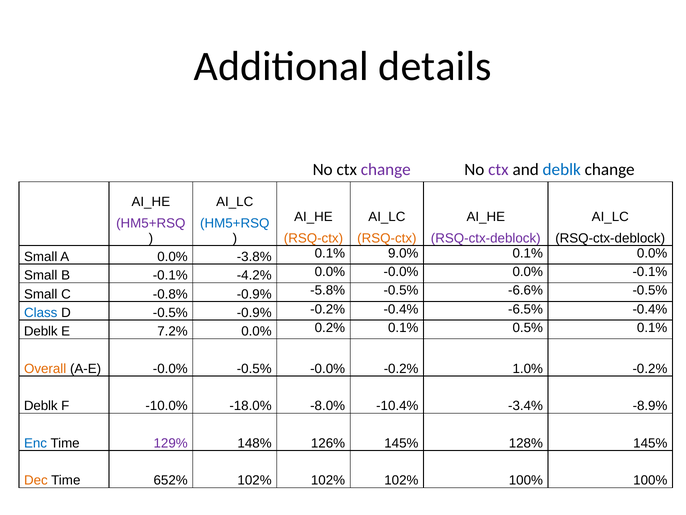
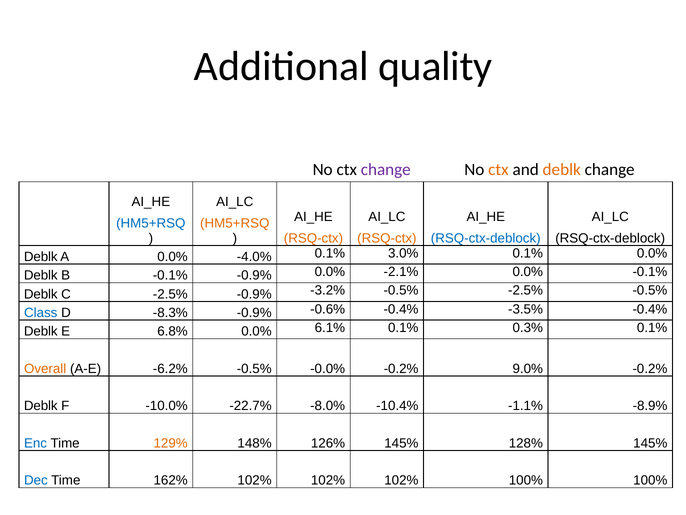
details: details -> quality (435, 66)
ctx colour: purple -> orange (498, 169)
deblk colour: blue -> orange (562, 169)
HM5+RSQ colour: purple -> blue (151, 223)
HM5+RSQ colour: blue -> orange (235, 223)
RSQ-ctx-deblock colour: purple -> blue (486, 238)
Small: Small -> Deblk (41, 257)
-3.8%: -3.8% -> -4.0% (254, 257)
9.0%: 9.0% -> 3.0% (403, 253)
Small: Small -> Deblk (41, 275)
-0.1% -4.2%: -4.2% -> -0.9% (254, 275)
0.0% -0.0%: -0.0% -> -2.1% (401, 272)
Small: Small -> Deblk (41, 294)
C -0.8%: -0.8% -> -2.5% (170, 294)
-5.8%: -5.8% -> -3.2% (328, 290)
-0.5% -6.6%: -6.6% -> -2.5% (525, 290)
D -0.5%: -0.5% -> -8.3% (170, 312)
-0.9% -0.2%: -0.2% -> -0.6% (328, 309)
-6.5%: -6.5% -> -3.5% (525, 309)
7.2%: 7.2% -> 6.8% (173, 331)
0.2%: 0.2% -> 6.1% (330, 327)
0.5%: 0.5% -> 0.3% (528, 327)
A-E -0.0%: -0.0% -> -6.2% (170, 368)
1.0%: 1.0% -> 9.0% (528, 368)
-18.0%: -18.0% -> -22.7% (250, 406)
-3.4%: -3.4% -> -1.1% (525, 406)
129% colour: purple -> orange (171, 443)
Dec colour: orange -> blue (36, 480)
652%: 652% -> 162% (171, 480)
